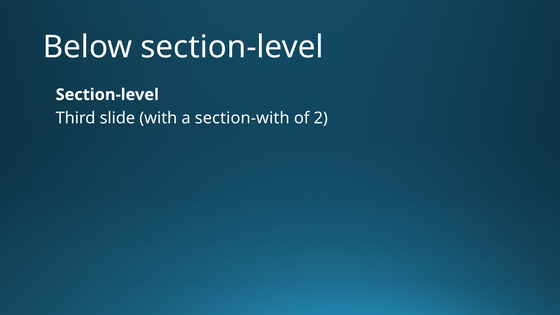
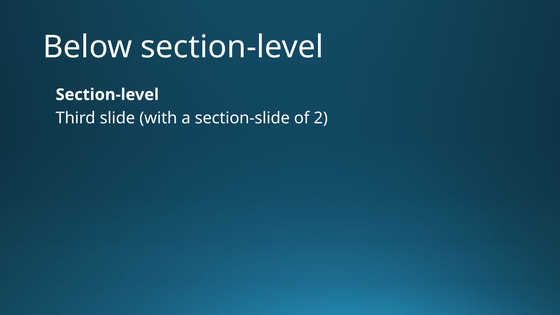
section-with: section-with -> section-slide (242, 118)
